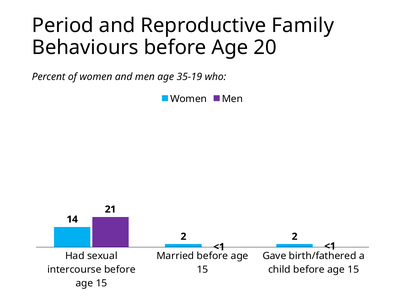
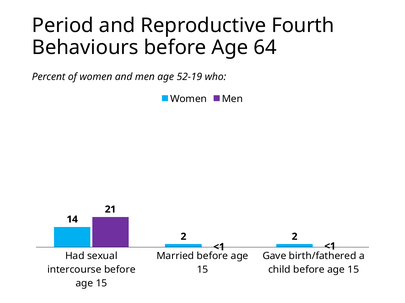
Family: Family -> Fourth (303, 26)
20: 20 -> 64 (265, 48)
35-19: 35-19 -> 52-19 (189, 77)
